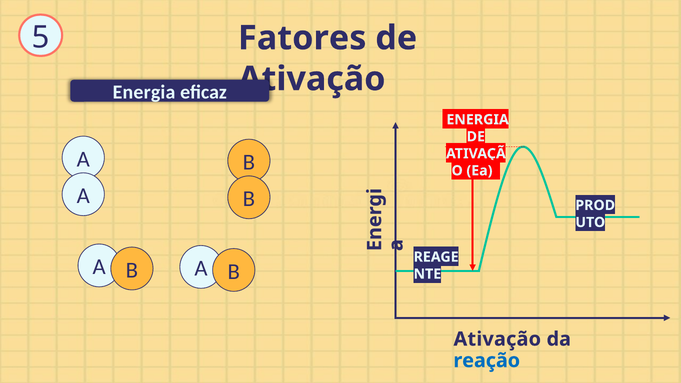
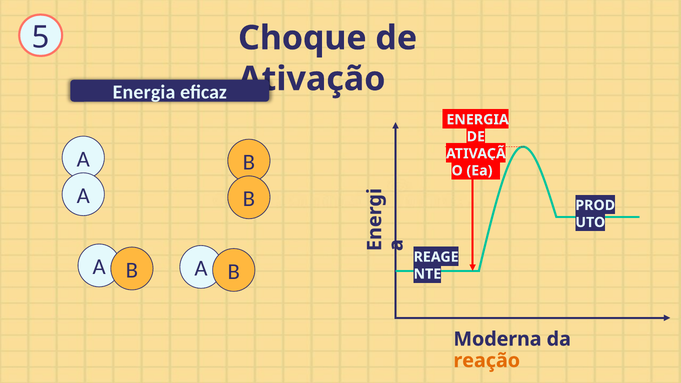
Fatores: Fatores -> Choque (302, 38)
Ativação: Ativação -> Moderna (497, 339)
reação colour: blue -> orange (487, 361)
